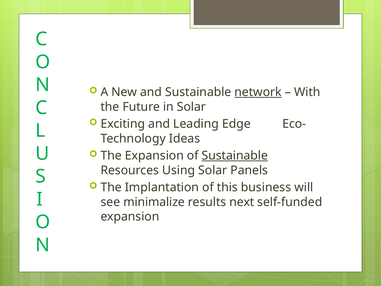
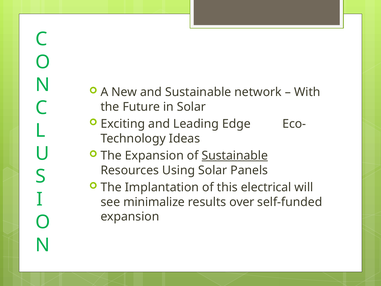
network underline: present -> none (258, 92)
business: business -> electrical (266, 187)
next: next -> over (242, 202)
